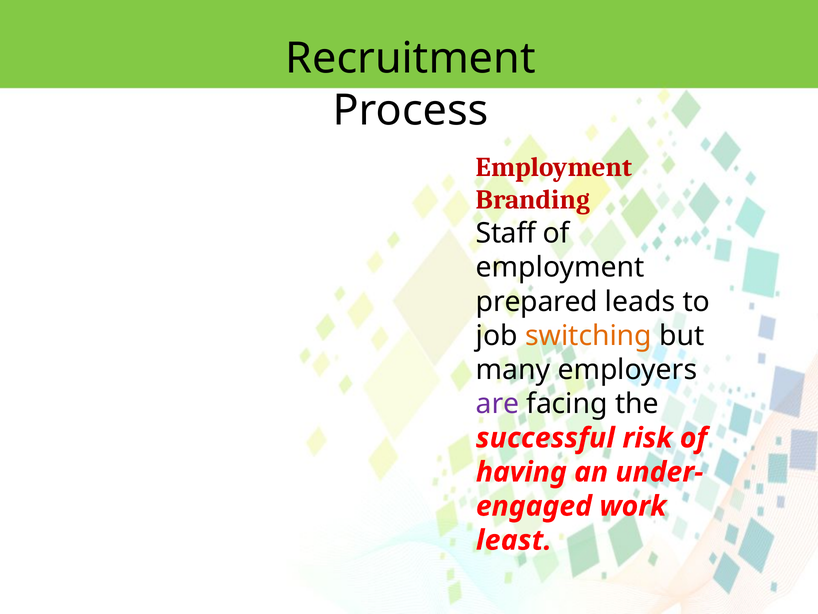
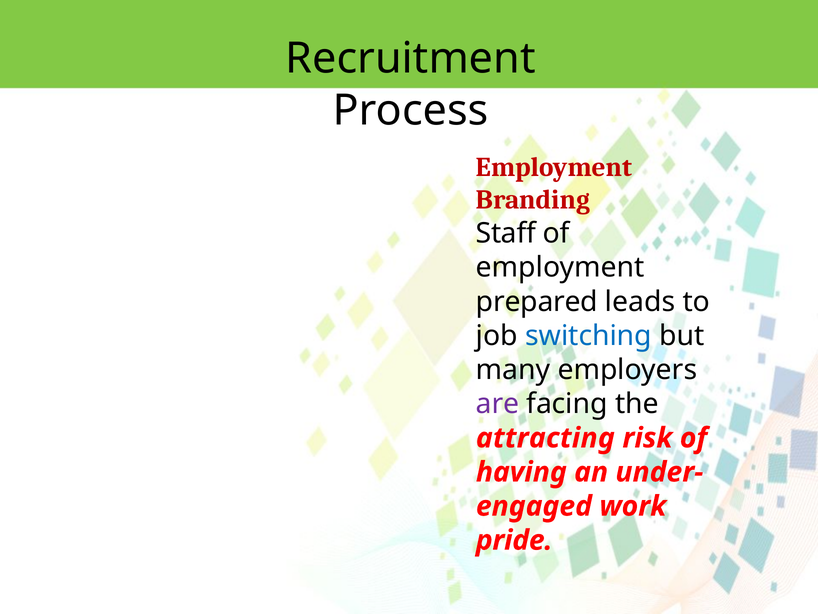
switching colour: orange -> blue (589, 335)
successful: successful -> attracting (545, 438)
least: least -> pride (514, 540)
